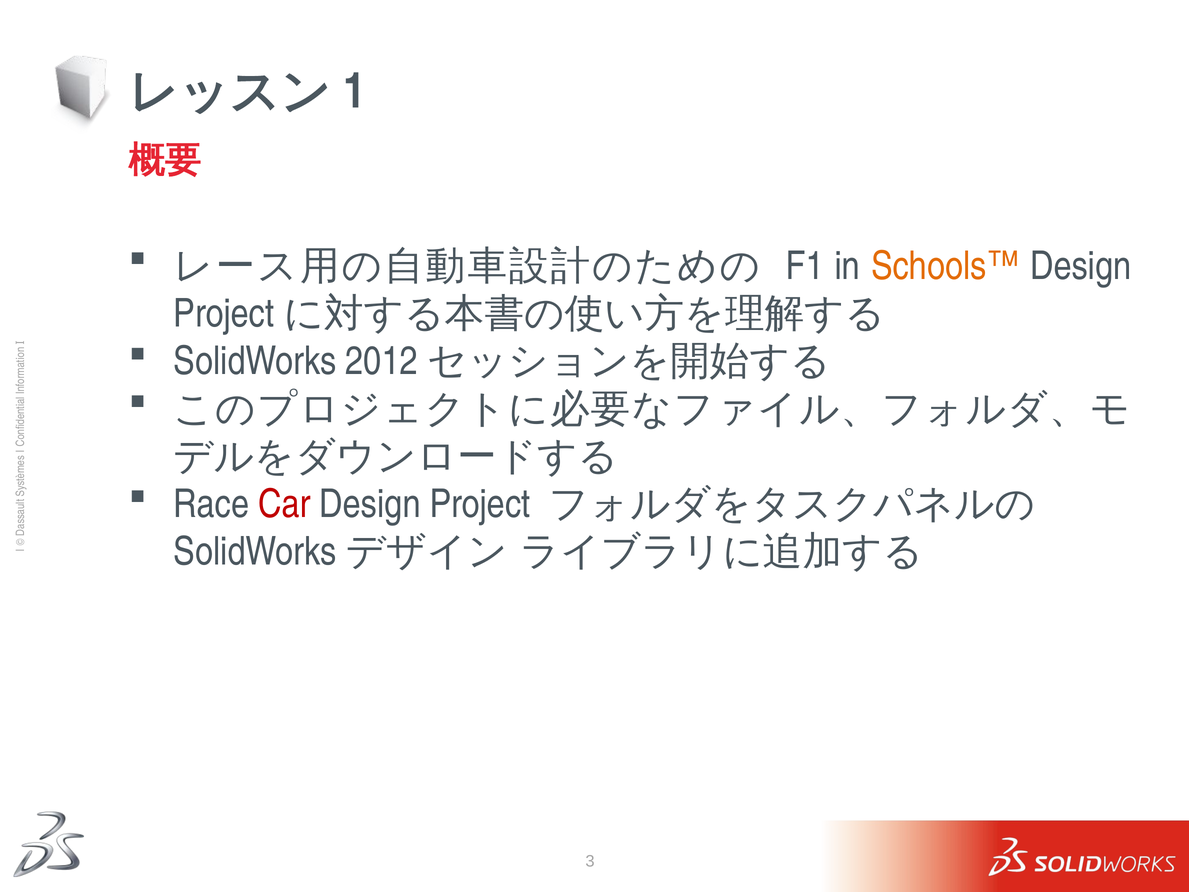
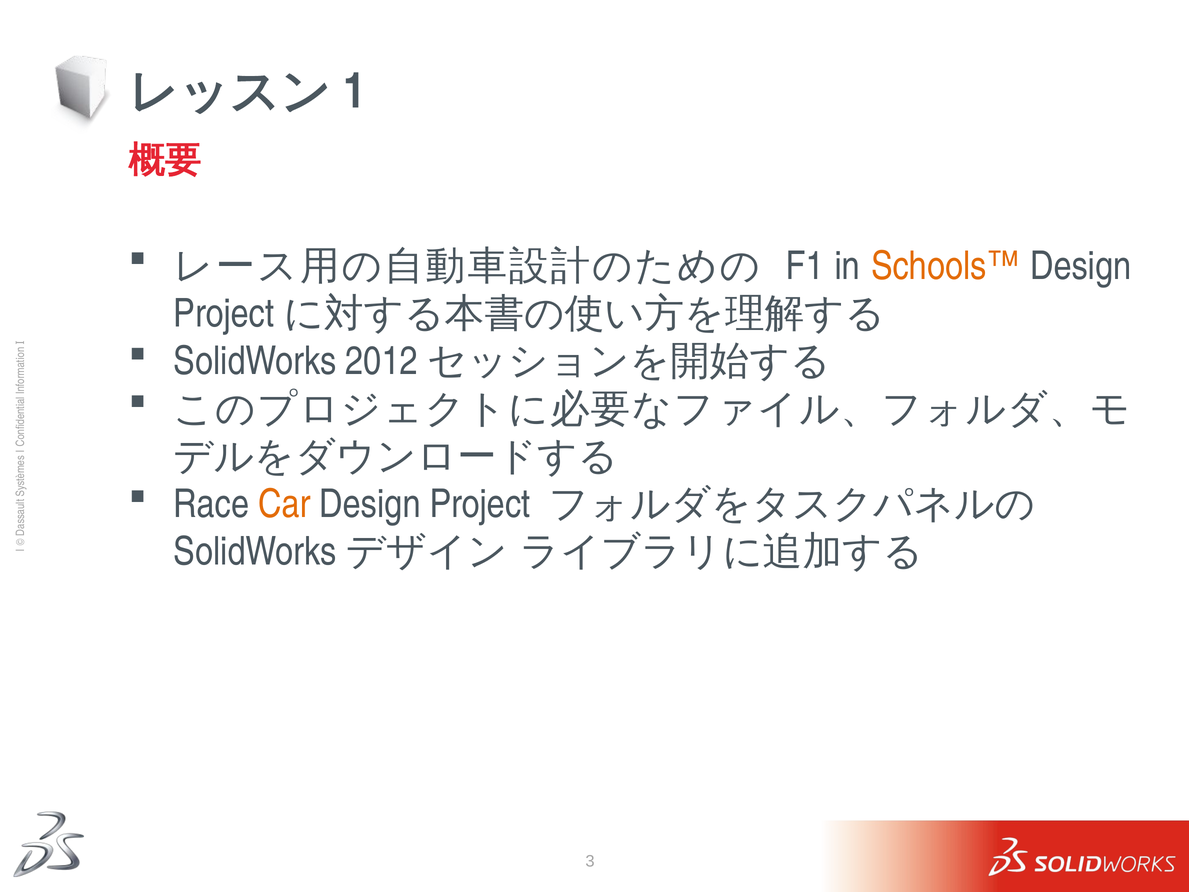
Car colour: red -> orange (284, 504)
